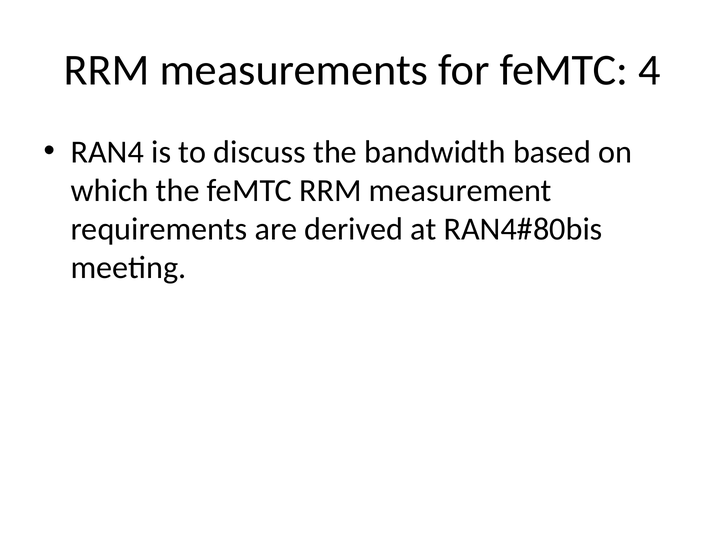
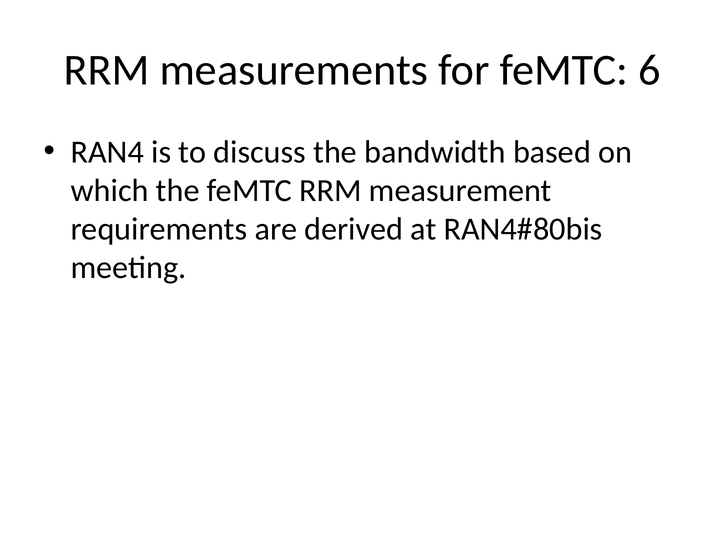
4: 4 -> 6 (649, 70)
